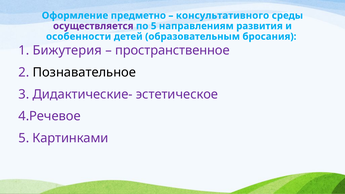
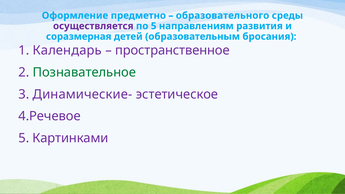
консультативного: консультативного -> образовательного (223, 16)
особенности: особенности -> соразмерная (79, 37)
Бижутерия: Бижутерия -> Календарь (67, 50)
Познавательное colour: black -> green (84, 72)
Дидактические-: Дидактические- -> Динамические- (82, 94)
